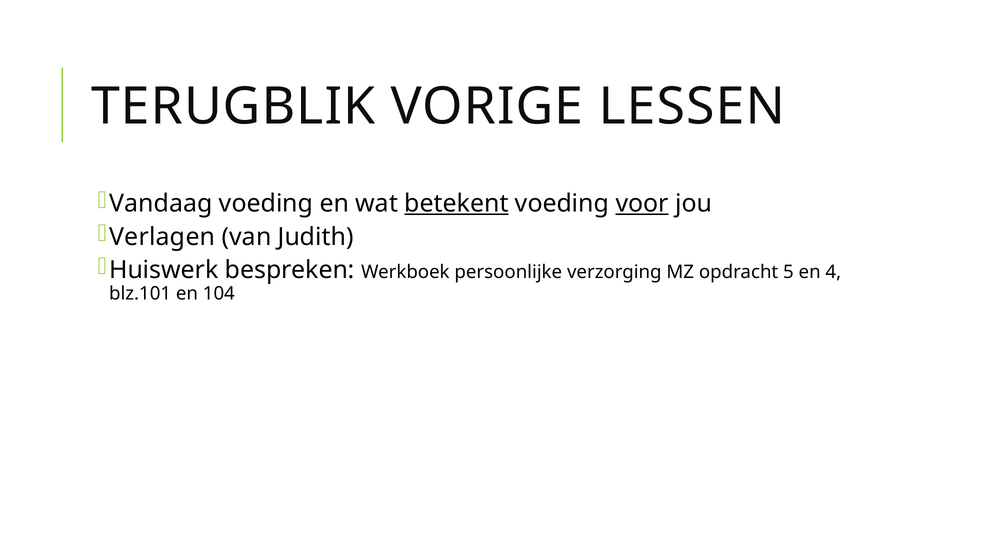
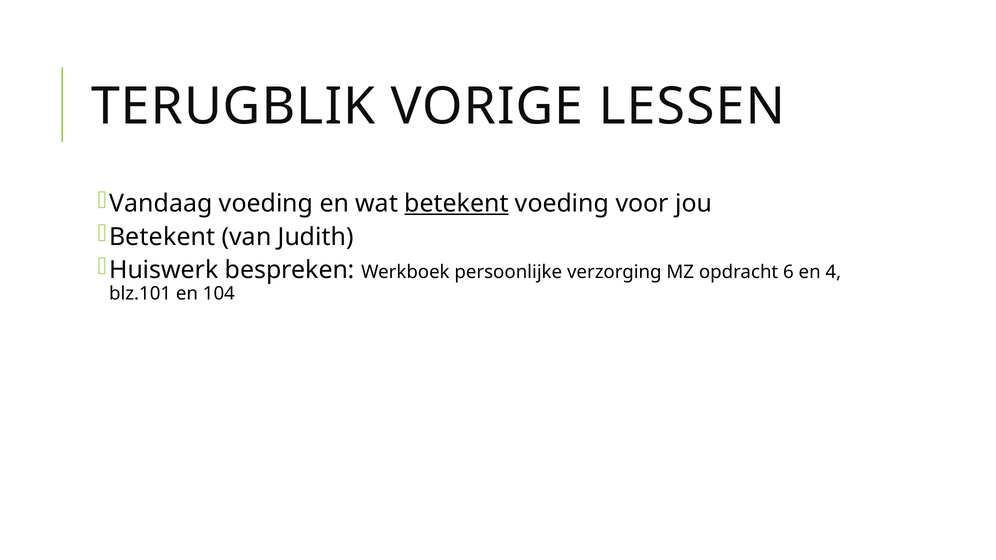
voor underline: present -> none (642, 204)
Verlagen: Verlagen -> Betekent (162, 237)
5: 5 -> 6 (788, 272)
